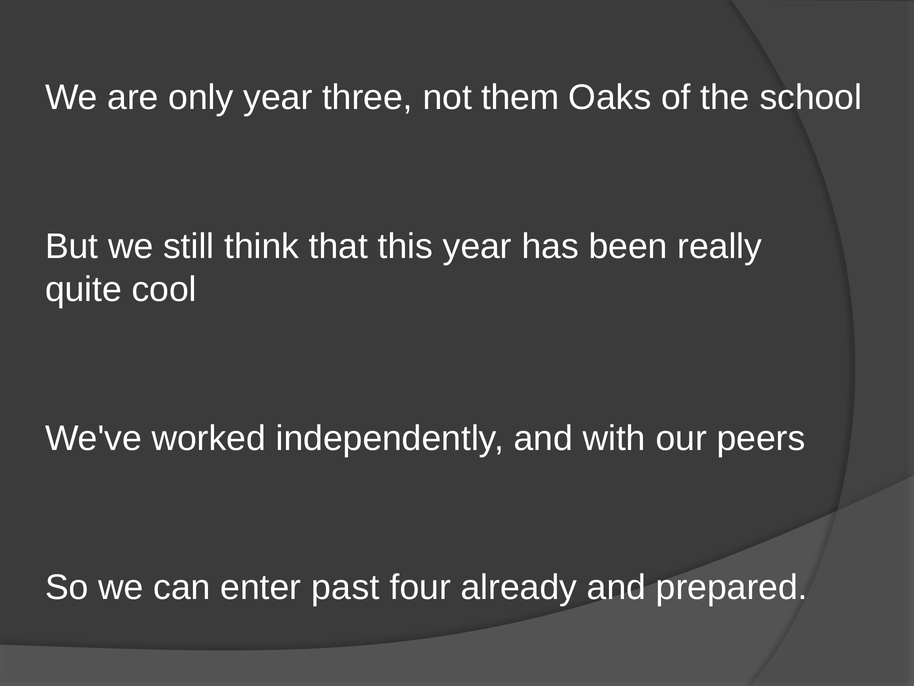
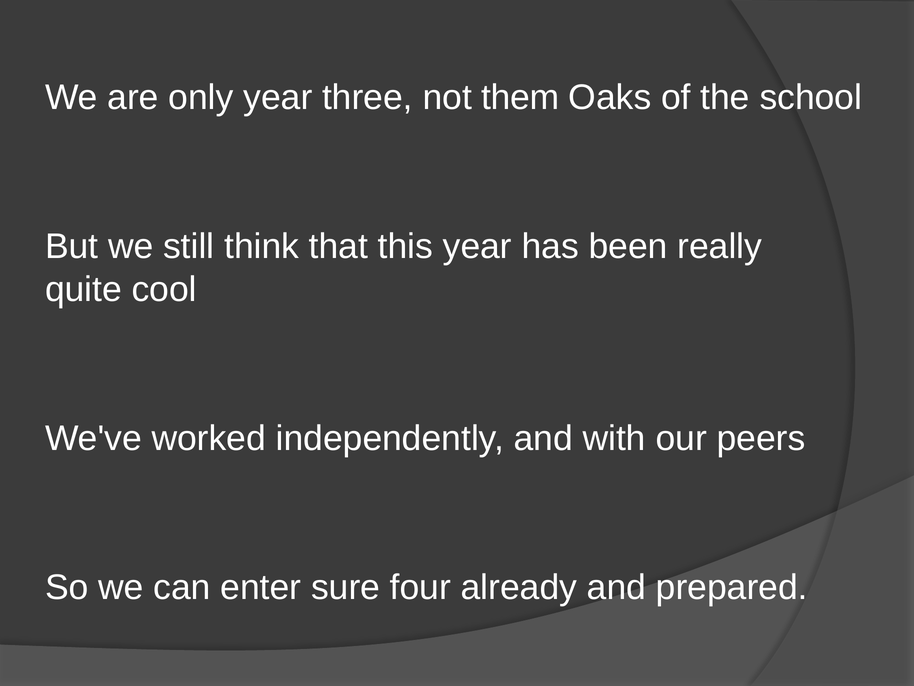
past: past -> sure (346, 587)
